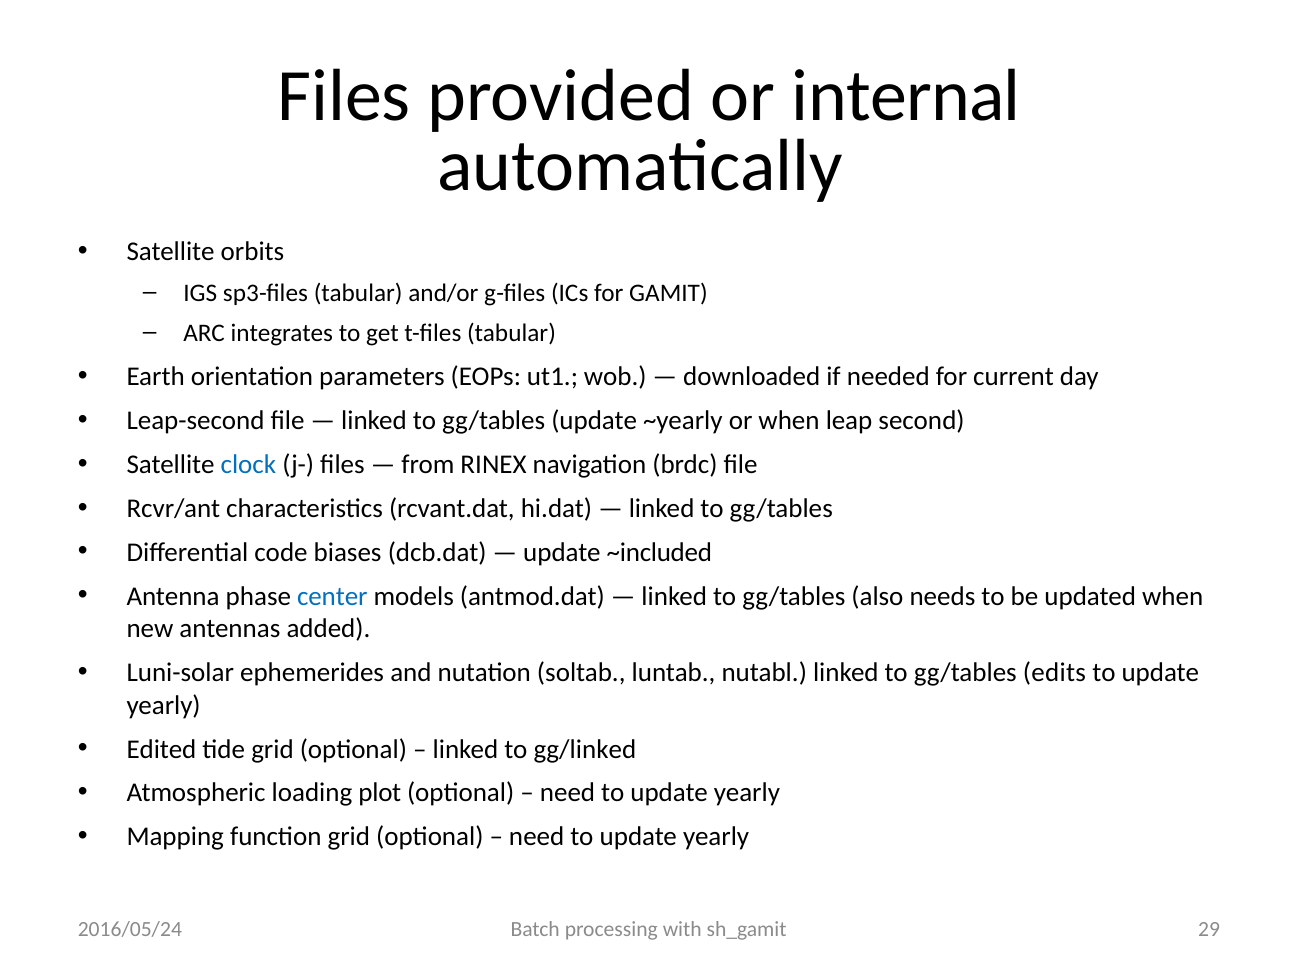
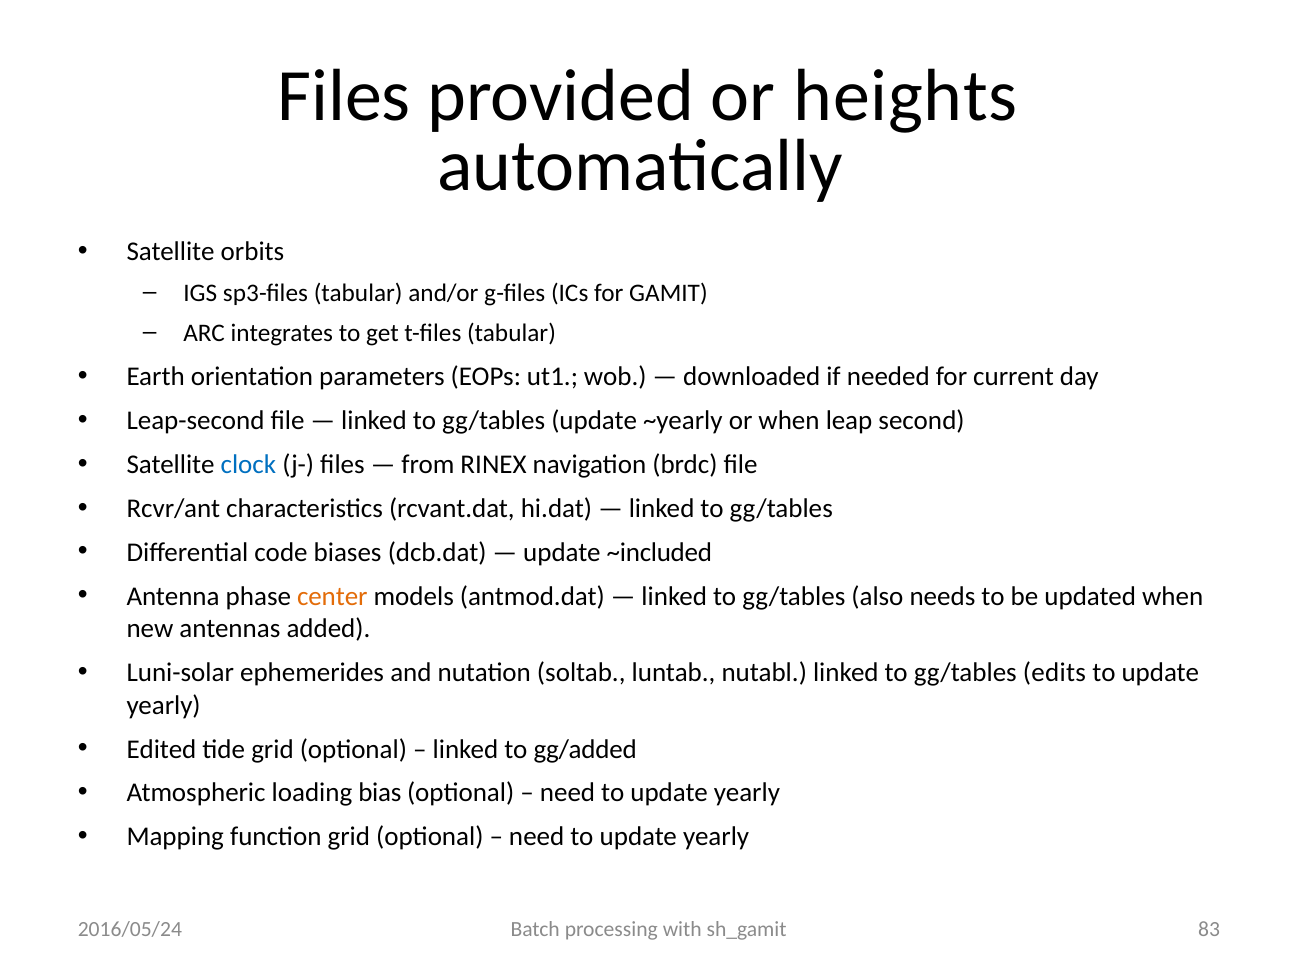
internal: internal -> heights (906, 96)
center colour: blue -> orange (332, 597)
gg/linked: gg/linked -> gg/added (585, 749)
plot: plot -> bias (380, 793)
29: 29 -> 83 (1209, 929)
